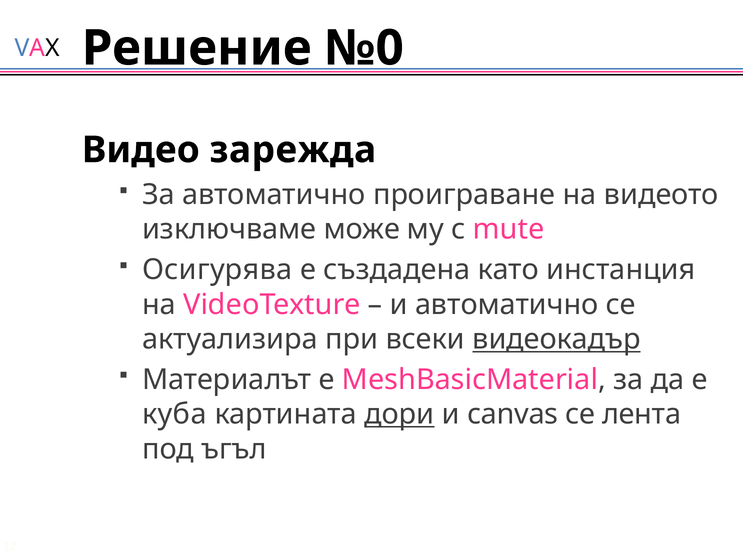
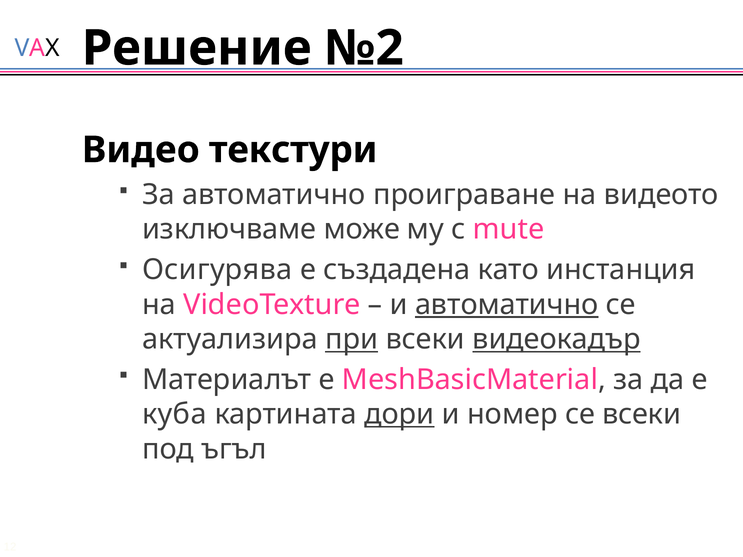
№0: №0 -> №2 (364, 48)
зарежда: зарежда -> текстури (293, 150)
автоматично underline: none -> present (507, 305)
при underline: none -> present (352, 339)
canvas: canvas -> номер (513, 415)
се лента: лента -> всеки (642, 415)
